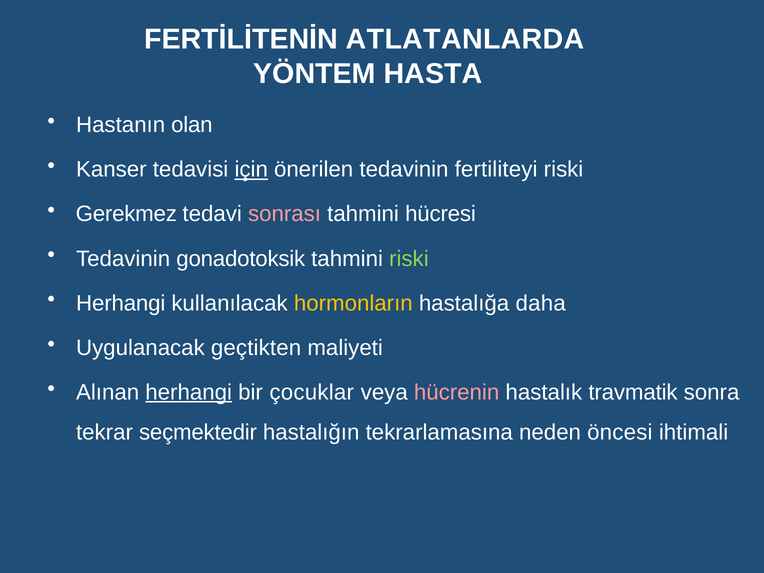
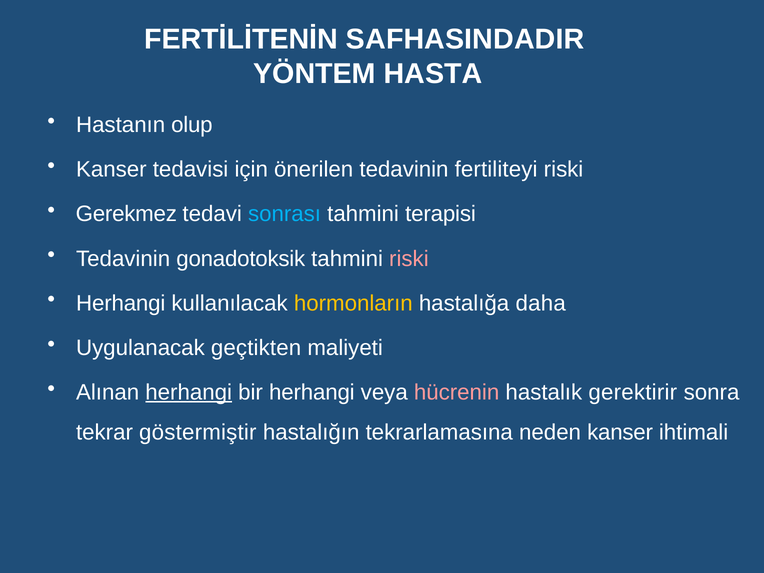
ATLATANLARDA: ATLATANLARDA -> SAFHASINDADIR (465, 39)
olan: olan -> olup (192, 125)
için underline: present -> none (251, 170)
sonrası colour: pink -> light blue (285, 214)
hücresi: hücresi -> terapisi (440, 214)
riski colour: light green -> pink (409, 259)
bir çocuklar: çocuklar -> herhangi (312, 392)
travmatik: travmatik -> gerektirir (633, 392)
seçmektedir: seçmektedir -> göstermiştir (198, 432)
neden öncesi: öncesi -> kanser (620, 432)
